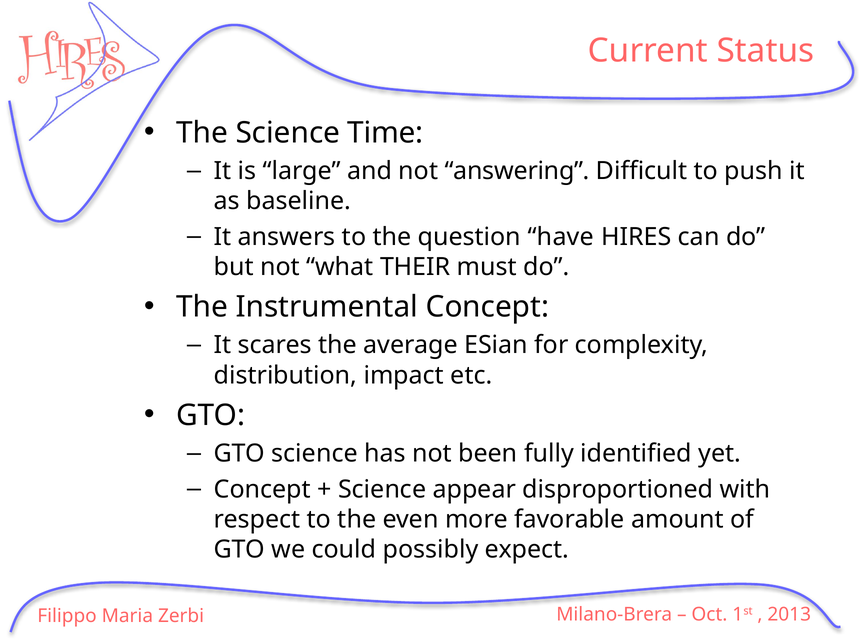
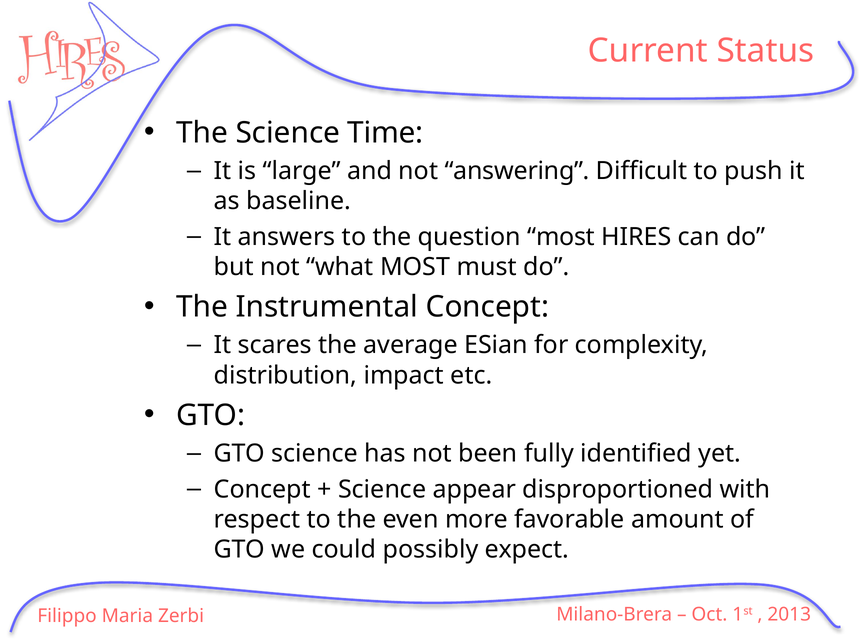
question have: have -> most (561, 237)
what THEIR: THEIR -> MOST (415, 267)
